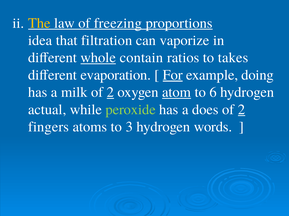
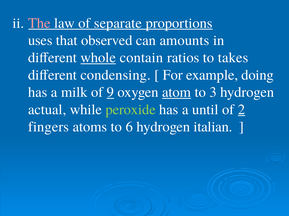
The colour: yellow -> pink (39, 23)
freezing: freezing -> separate (118, 23)
idea: idea -> uses (40, 40)
filtration: filtration -> observed (107, 40)
vaporize: vaporize -> amounts (184, 40)
evaporation: evaporation -> condensing (116, 75)
For underline: present -> none (173, 75)
2: 2 -> 9 (110, 92)
6: 6 -> 3 (213, 92)
does: does -> until (205, 110)
3: 3 -> 6 (129, 127)
words: words -> italian (213, 127)
